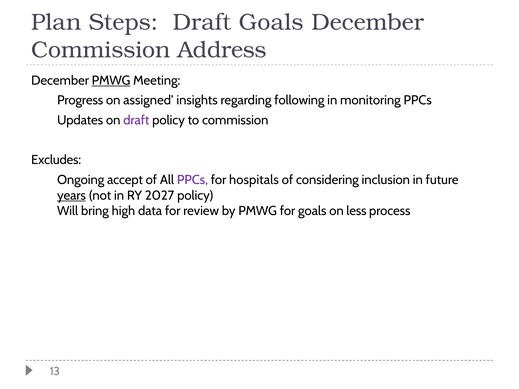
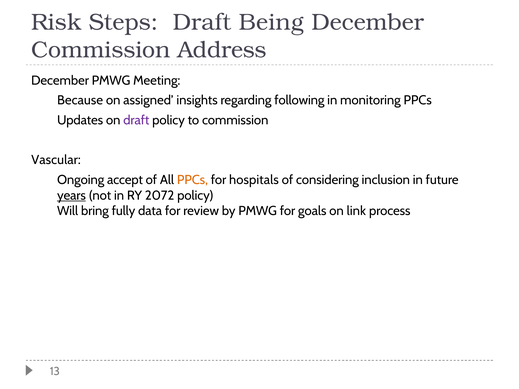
Plan: Plan -> Risk (56, 22)
Draft Goals: Goals -> Being (271, 22)
PMWG underline: present -> none (111, 80)
Progress: Progress -> Because (80, 100)
Excludes: Excludes -> Vascular (56, 160)
PPCs colour: purple -> orange (192, 180)
2027: 2027 -> 2072 (160, 196)
high: high -> fully (123, 211)
less: less -> link (356, 211)
